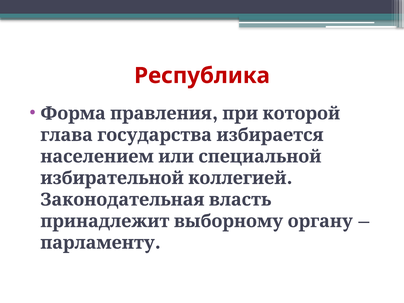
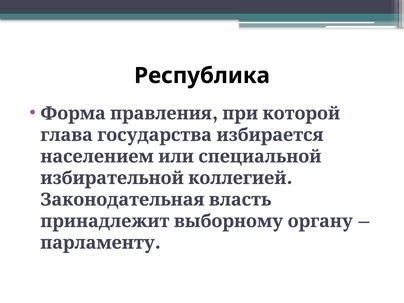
Республика colour: red -> black (202, 76)
